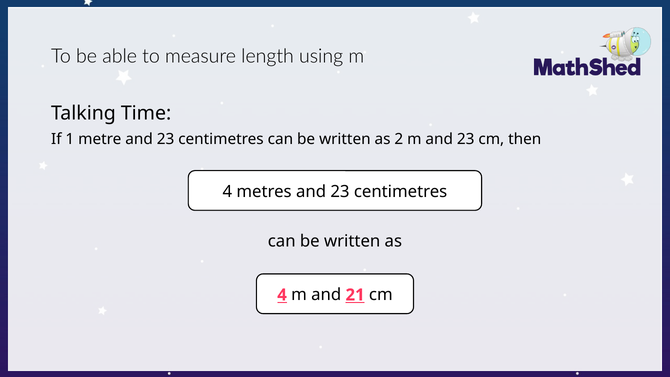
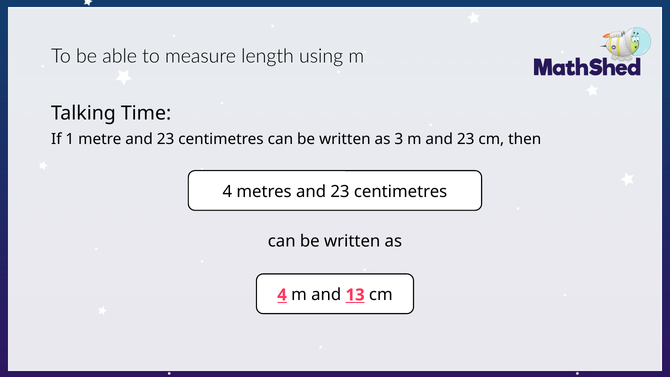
2: 2 -> 3 (399, 139)
21: 21 -> 13 (355, 295)
